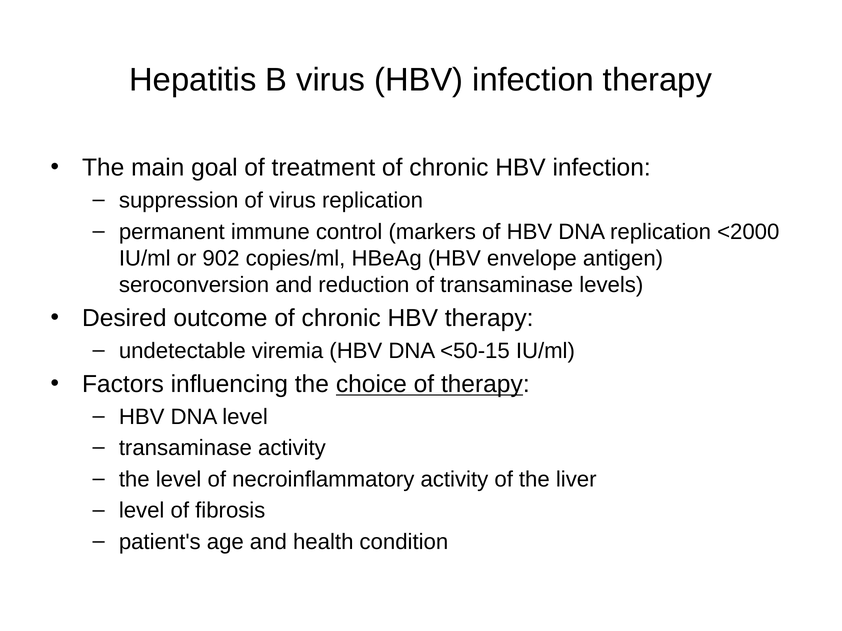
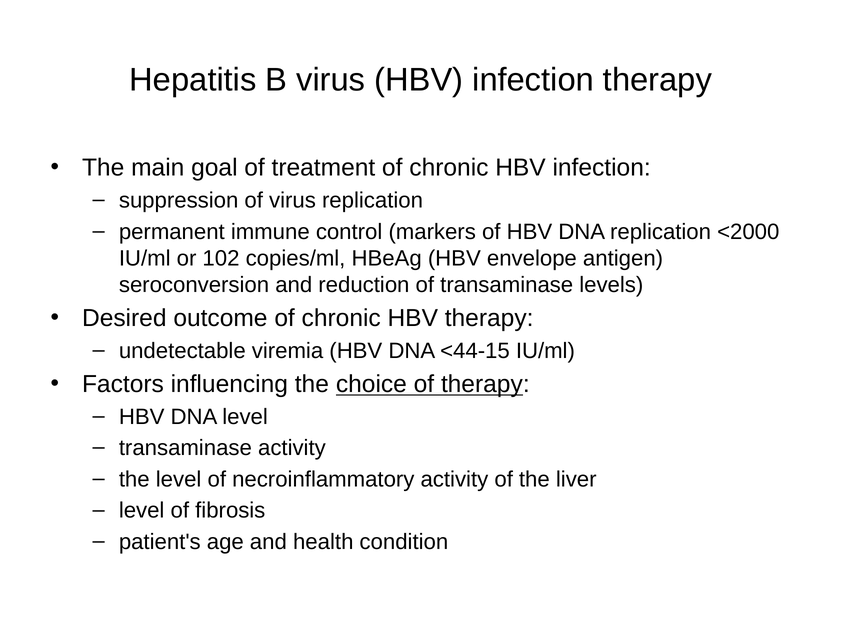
902: 902 -> 102 (221, 259)
<50-15: <50-15 -> <44-15 (475, 351)
